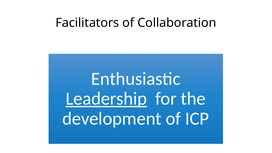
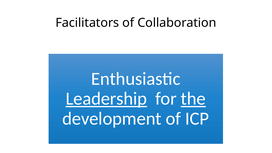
the underline: none -> present (193, 99)
